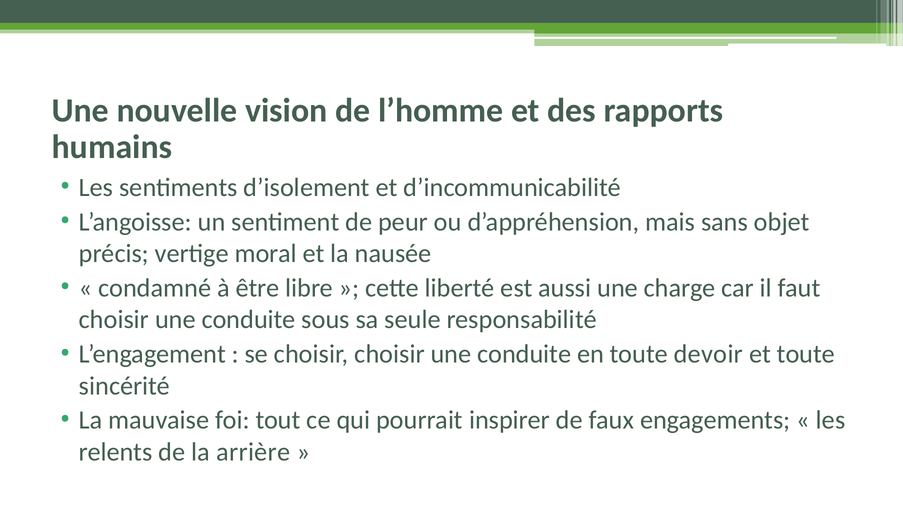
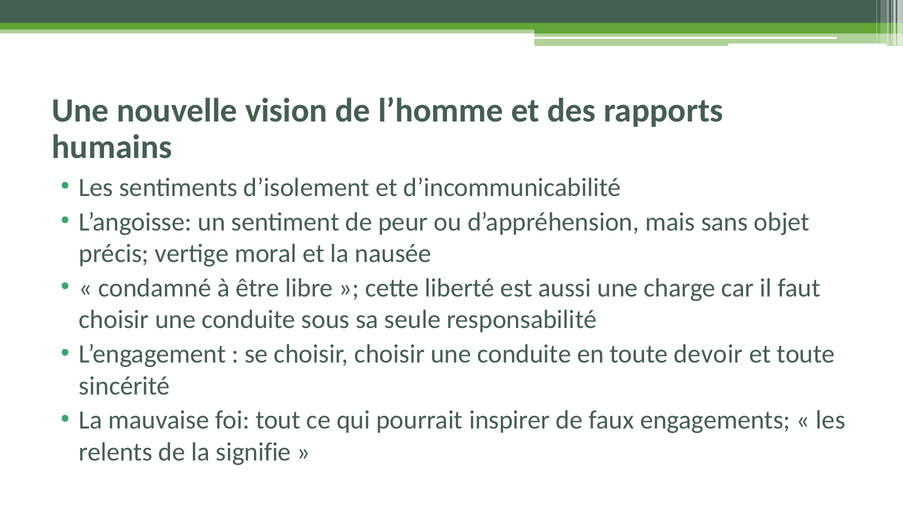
arrière: arrière -> signifie (253, 452)
